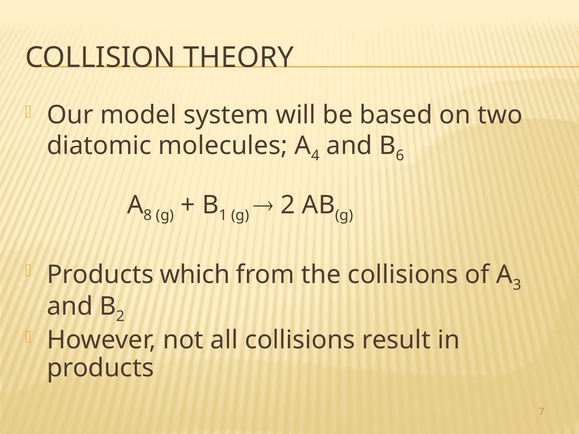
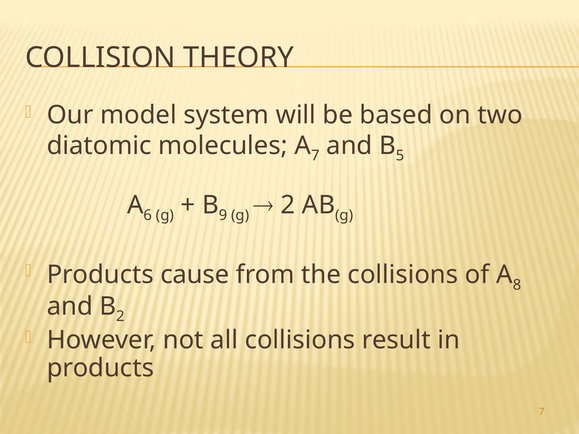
4: 4 -> 7 (315, 156)
6: 6 -> 5 (400, 156)
8: 8 -> 6 (148, 215)
1: 1 -> 9 (223, 215)
which: which -> cause (195, 275)
3: 3 -> 8 (517, 285)
